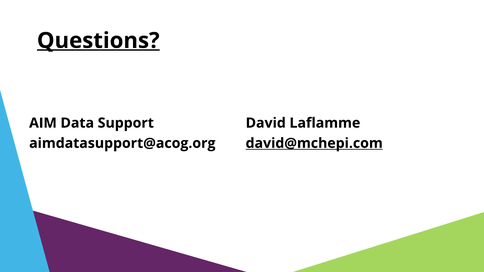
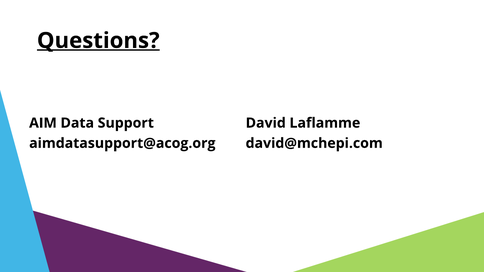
david@mchepi.com underline: present -> none (314, 143)
